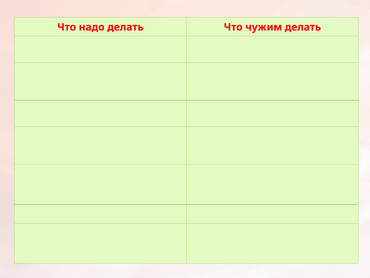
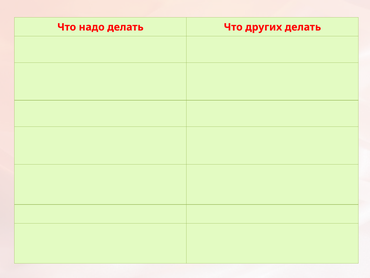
чужим: чужим -> других (264, 27)
